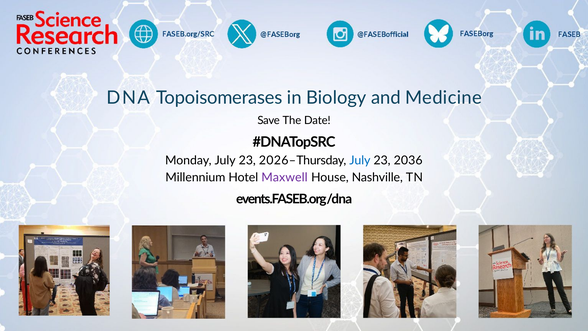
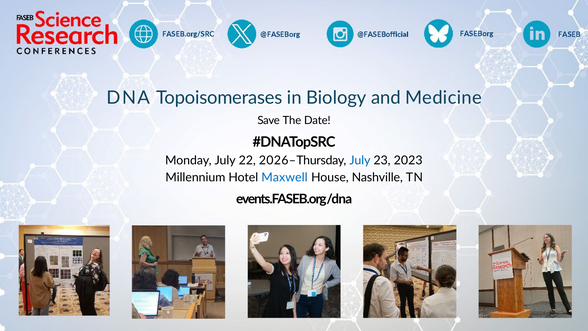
Monday July 23: 23 -> 22 (247, 160)
2036: 2036 -> 2023 (408, 160)
Maxwell colour: purple -> blue (285, 177)
